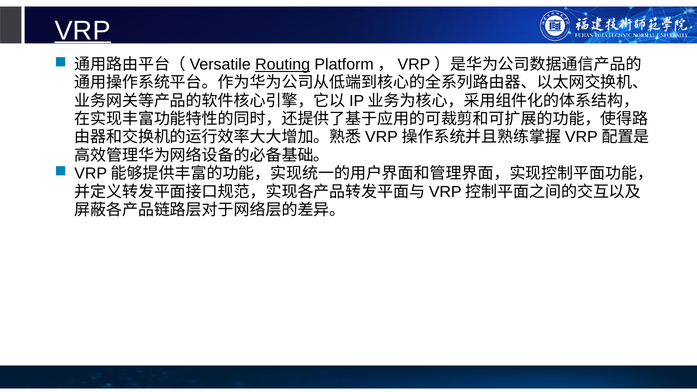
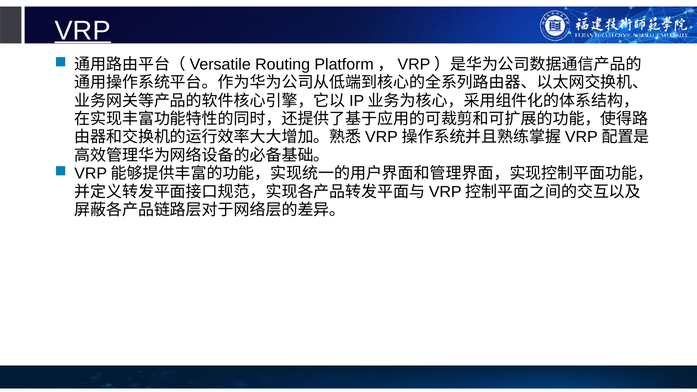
Routing underline: present -> none (283, 64)
